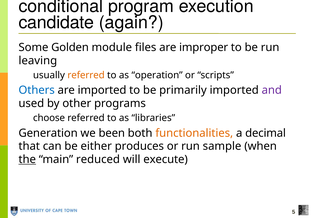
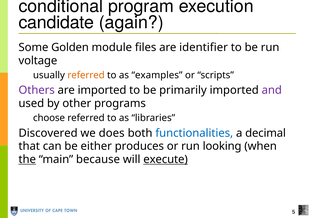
improper: improper -> identifier (204, 47)
leaving: leaving -> voltage (38, 60)
operation: operation -> examples (157, 75)
Others colour: blue -> purple (37, 90)
Generation: Generation -> Discovered (48, 133)
been: been -> does (112, 133)
functionalities colour: orange -> blue (194, 133)
sample: sample -> looking (222, 146)
reduced: reduced -> because (98, 159)
execute underline: none -> present (166, 159)
